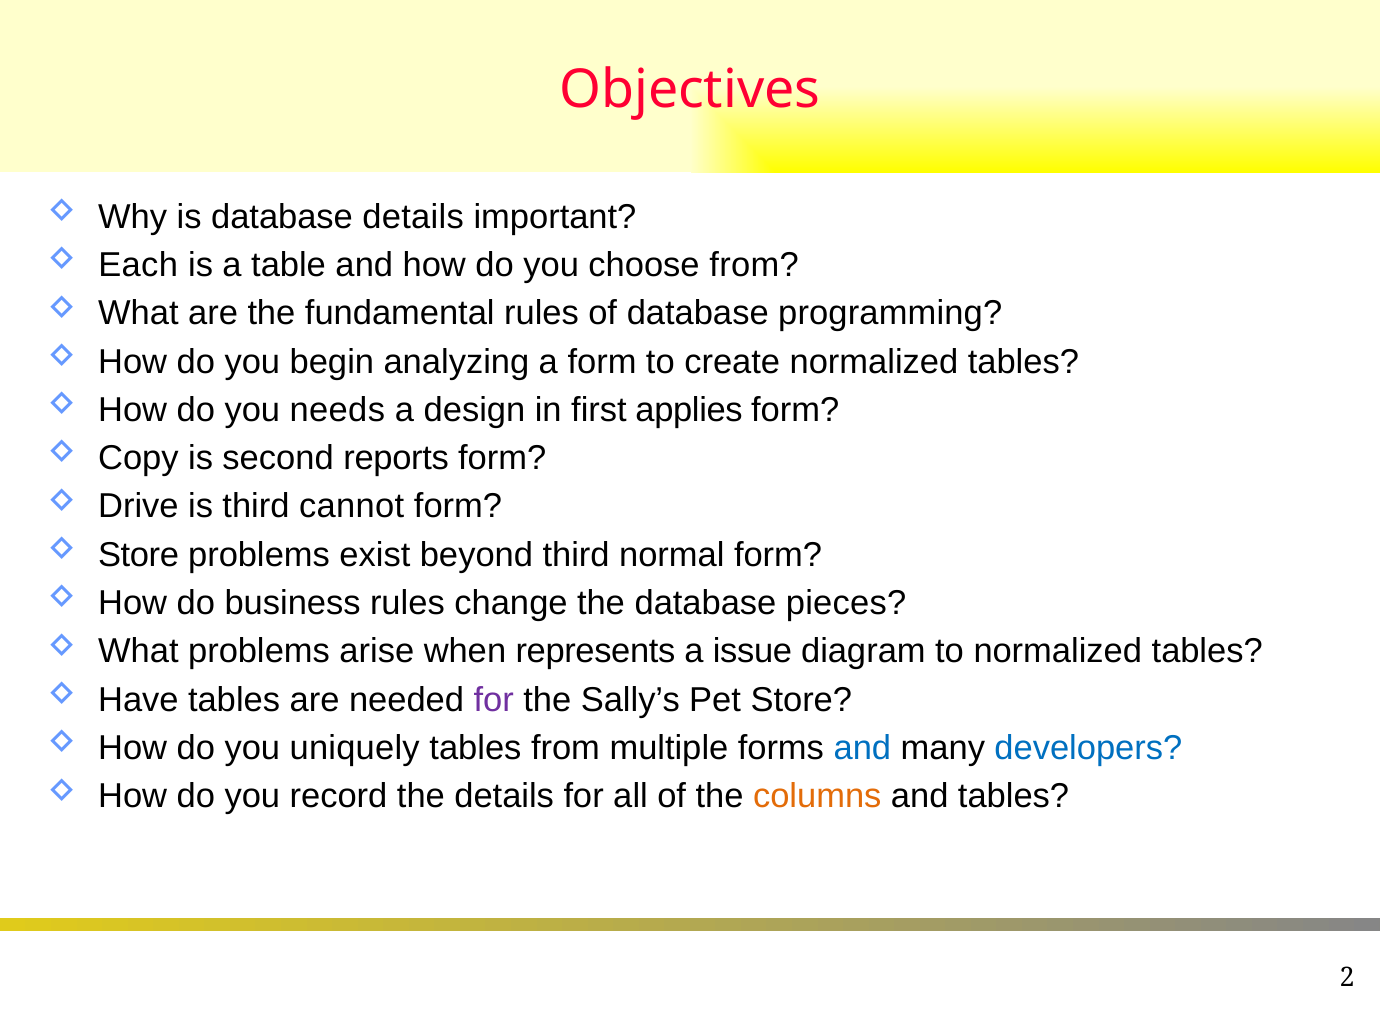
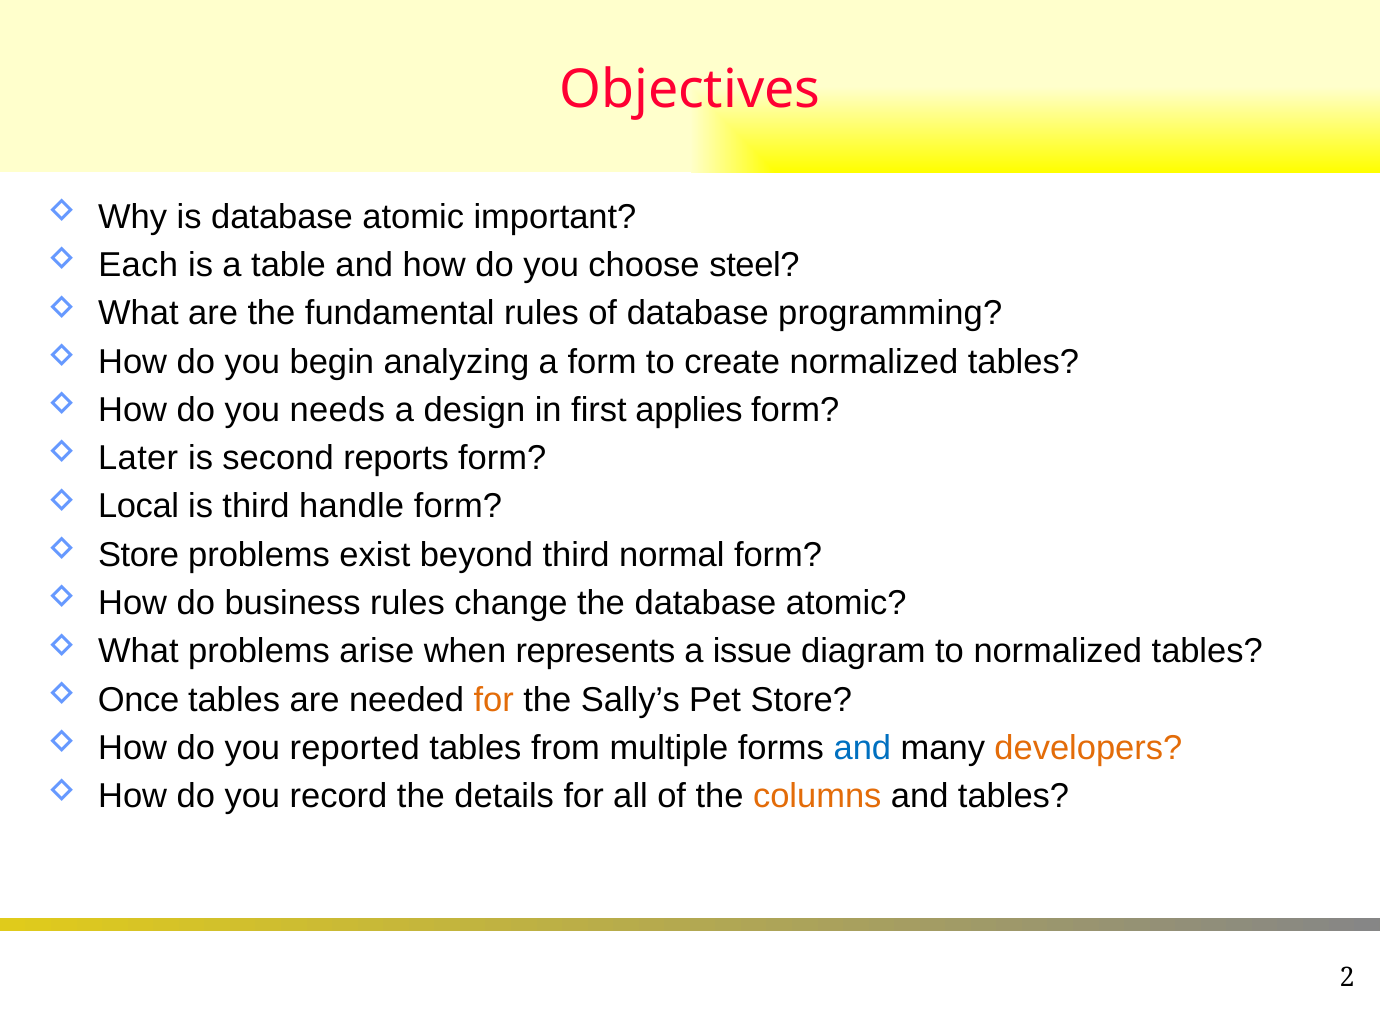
is database details: details -> atomic (413, 217)
choose from: from -> steel (755, 265)
Copy: Copy -> Later (138, 458)
Drive: Drive -> Local (139, 507)
cannot: cannot -> handle (352, 507)
the database pieces: pieces -> atomic (846, 603)
Have: Have -> Once (139, 700)
for colour: purple -> orange (494, 700)
uniquely: uniquely -> reported (355, 748)
developers colour: blue -> orange (1088, 748)
